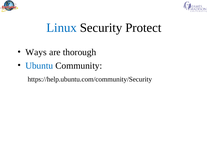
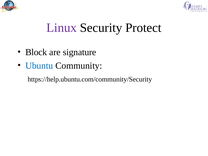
Linux colour: blue -> purple (62, 28)
Ways: Ways -> Block (36, 52)
thorough: thorough -> signature (80, 52)
